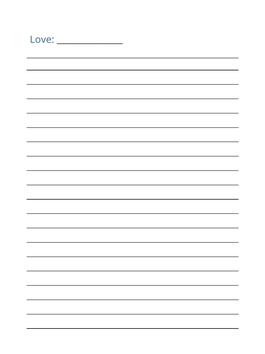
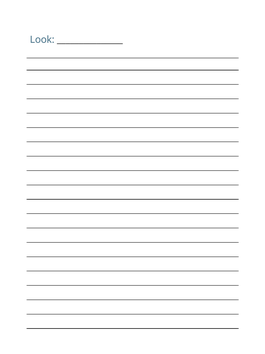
Love: Love -> Look (42, 39)
